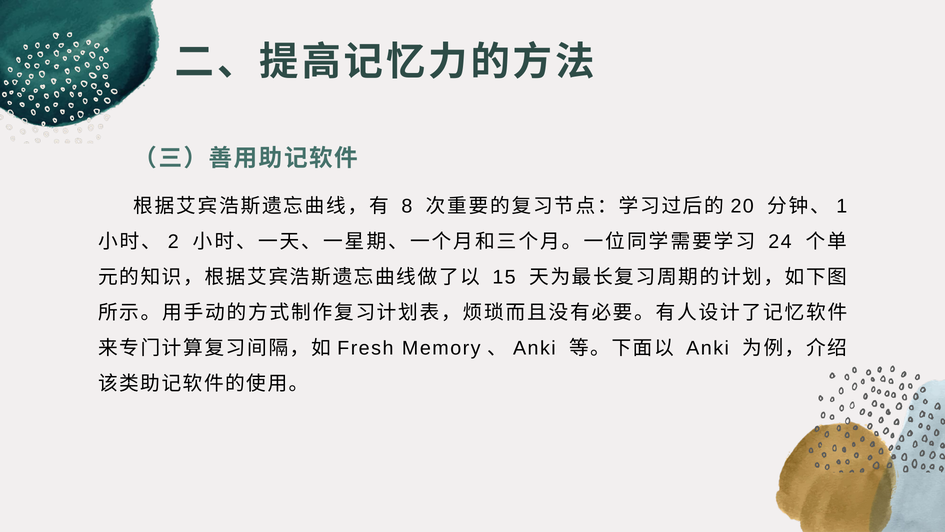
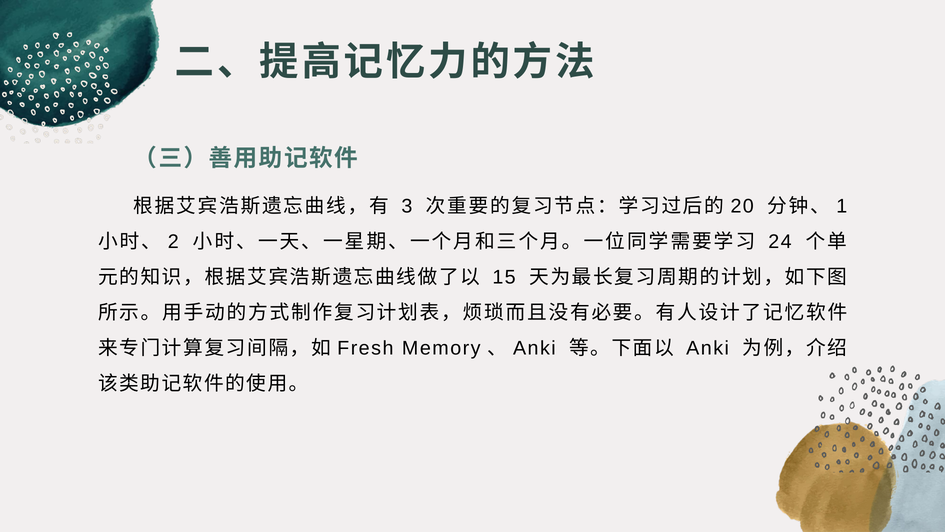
8: 8 -> 3 (407, 206)
